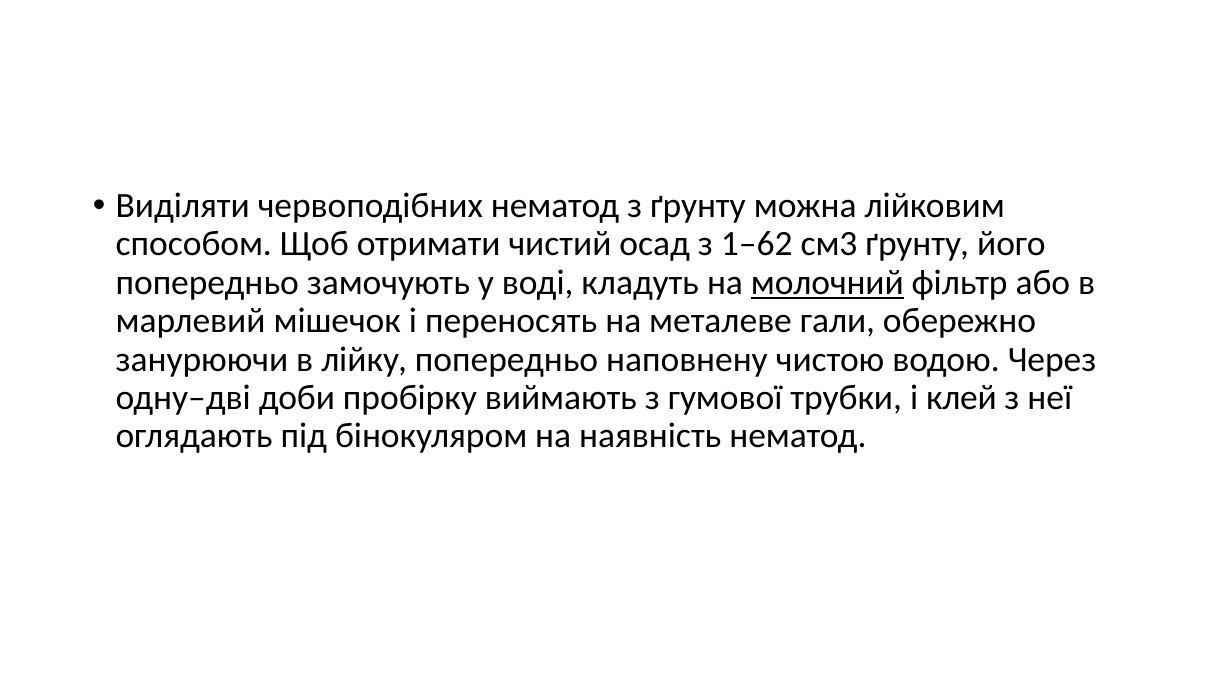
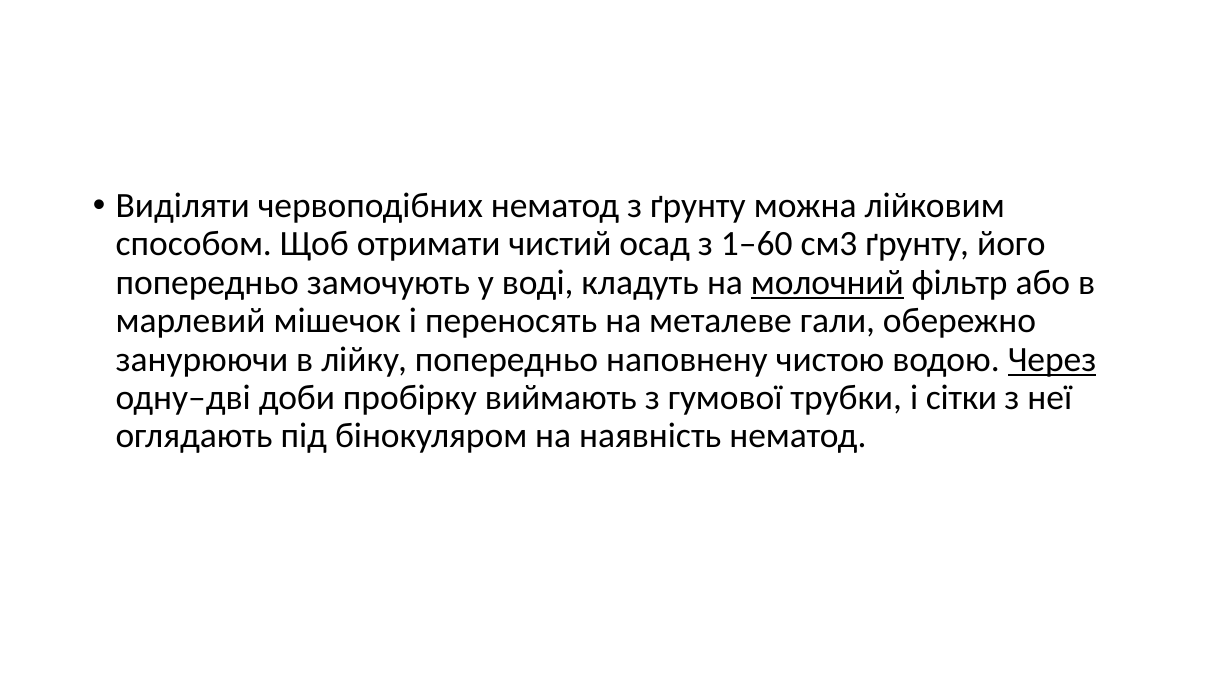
1–62: 1–62 -> 1–60 (757, 244)
Через underline: none -> present (1052, 359)
клей: клей -> сітки (962, 398)
